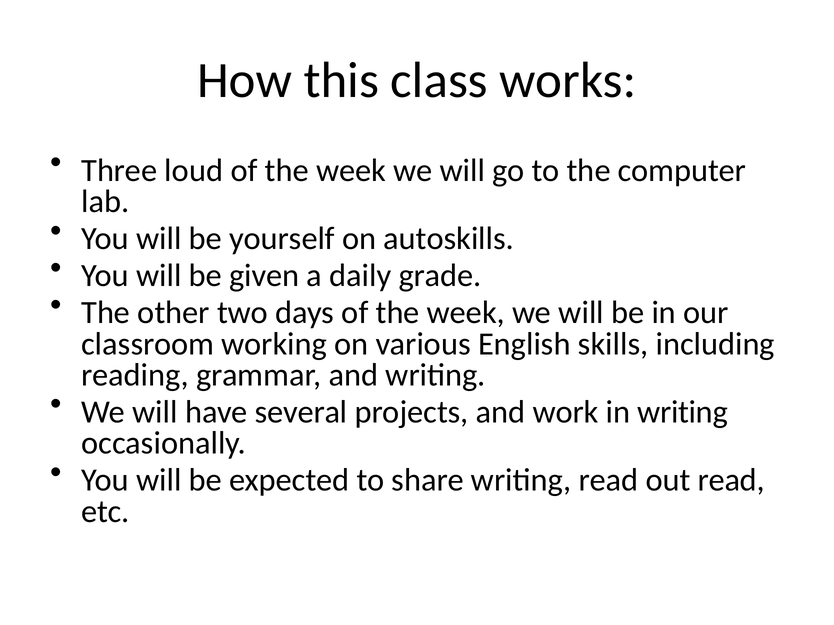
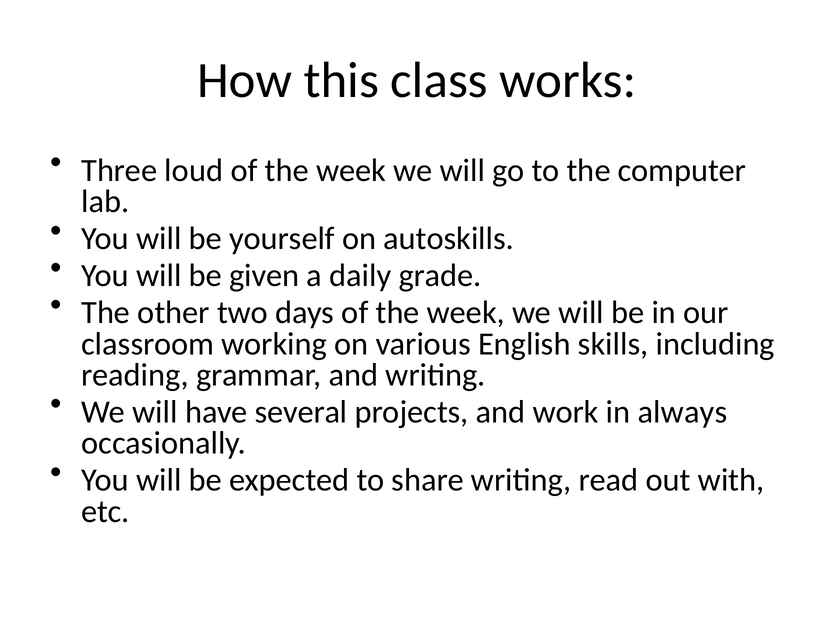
in writing: writing -> always (682, 412)
out read: read -> with (731, 481)
